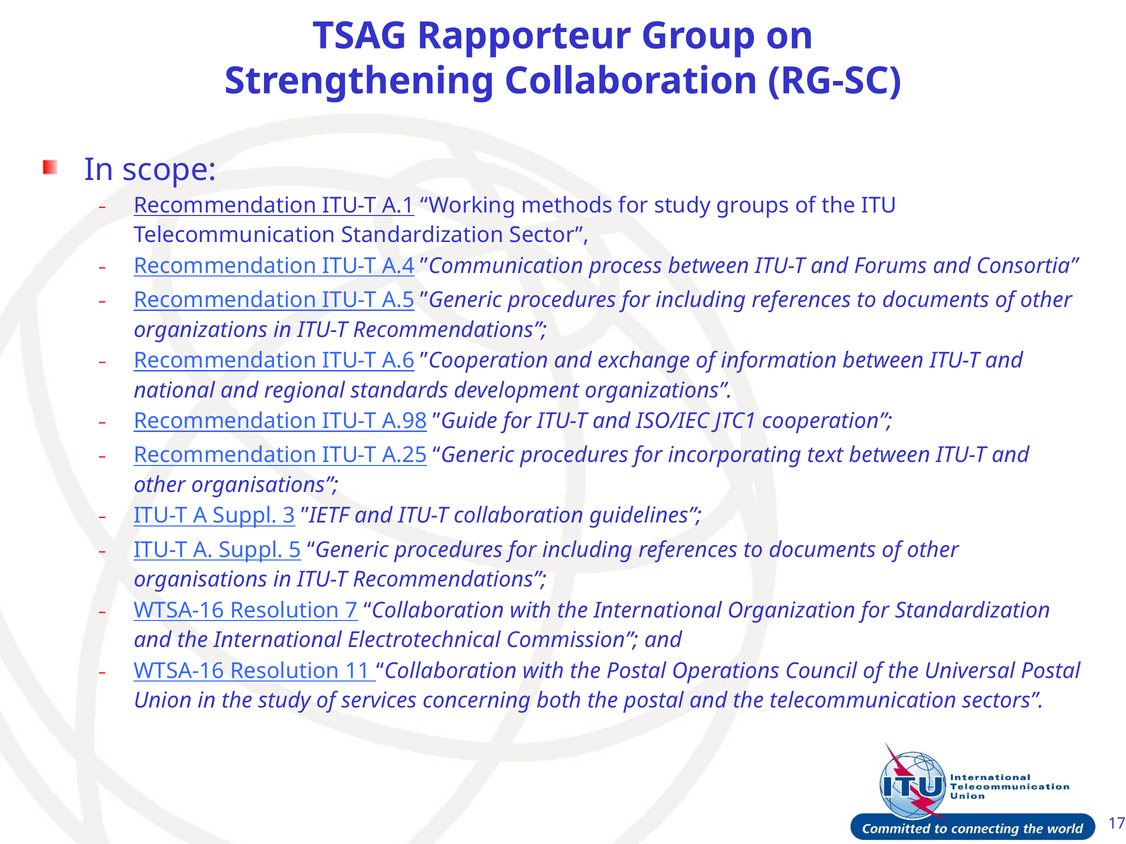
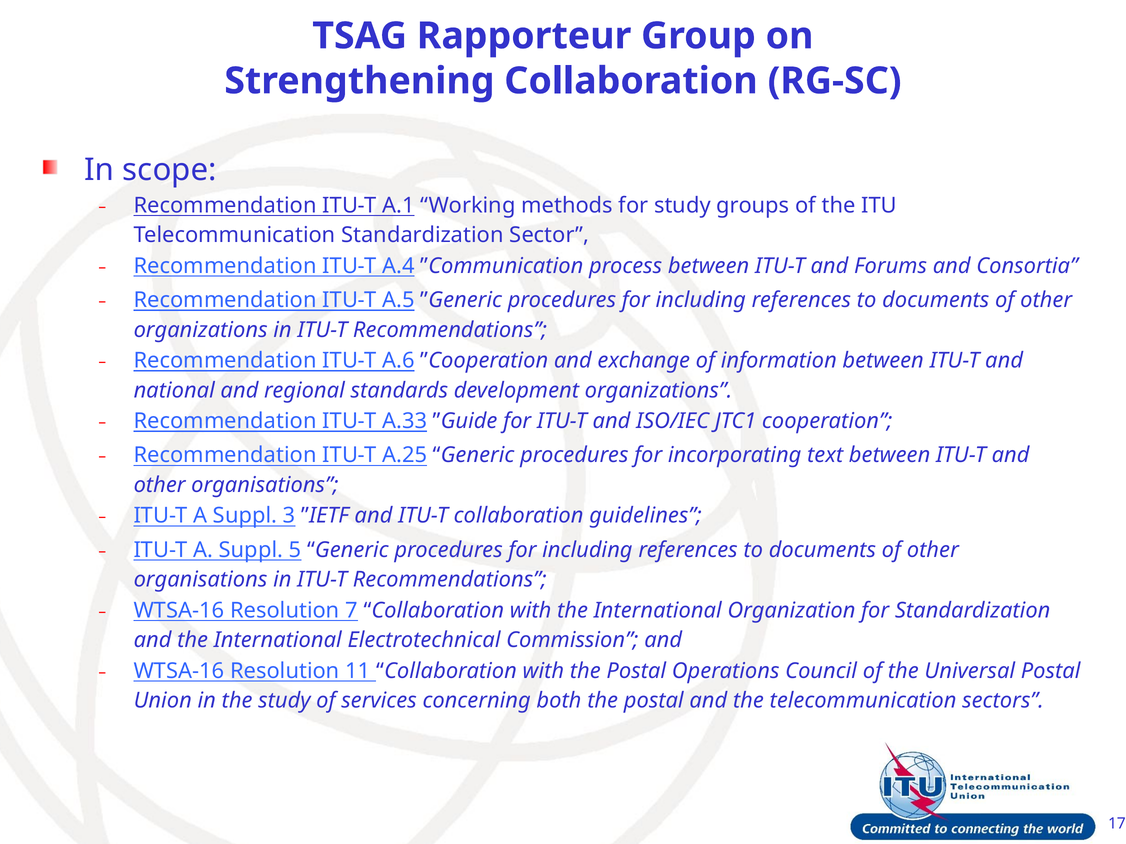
A.98: A.98 -> A.33 (405, 421)
